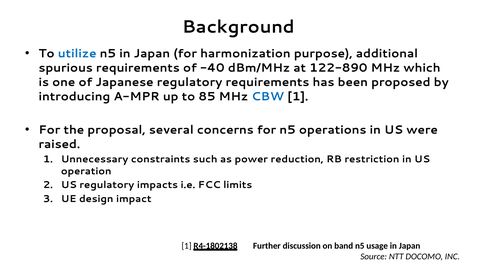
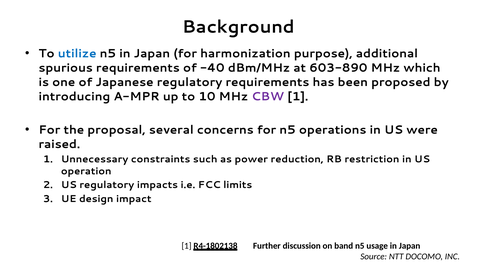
122-890: 122-890 -> 603-890 (338, 68)
85: 85 -> 10 (207, 97)
CBW colour: blue -> purple (268, 97)
